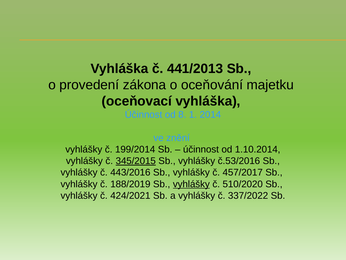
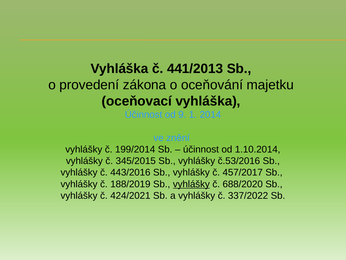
8: 8 -> 9 (182, 114)
345/2015 underline: present -> none (136, 161)
510/2020: 510/2020 -> 688/2020 (243, 184)
